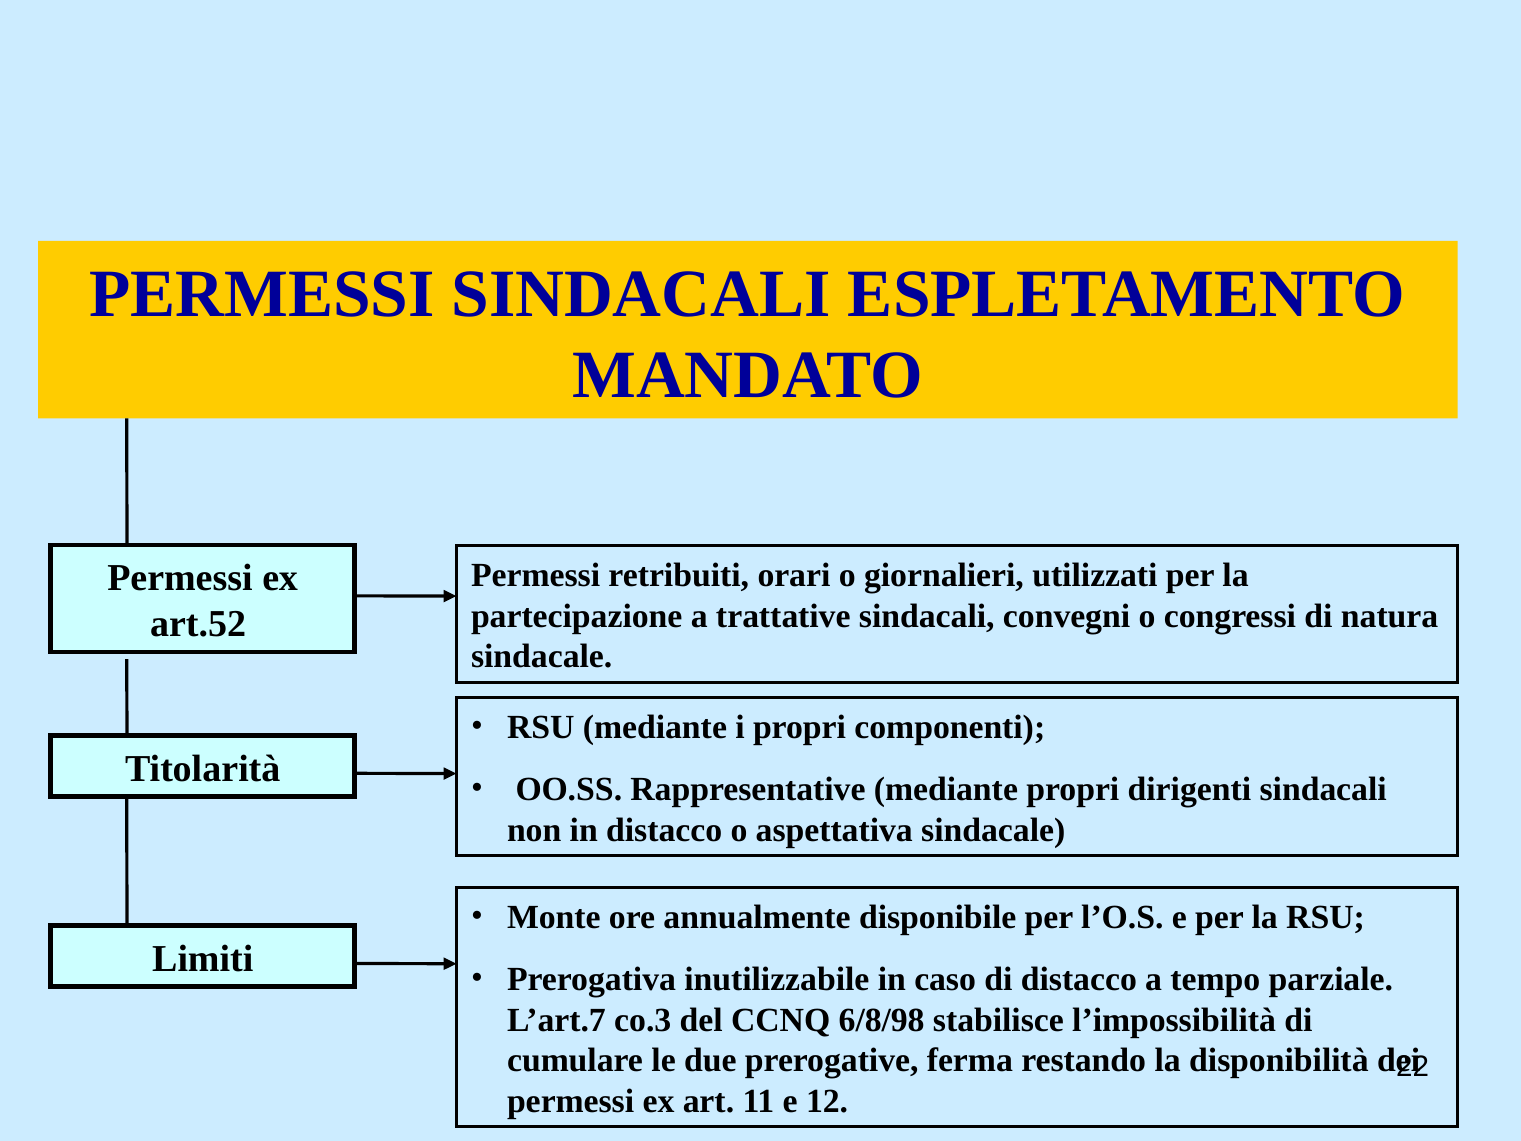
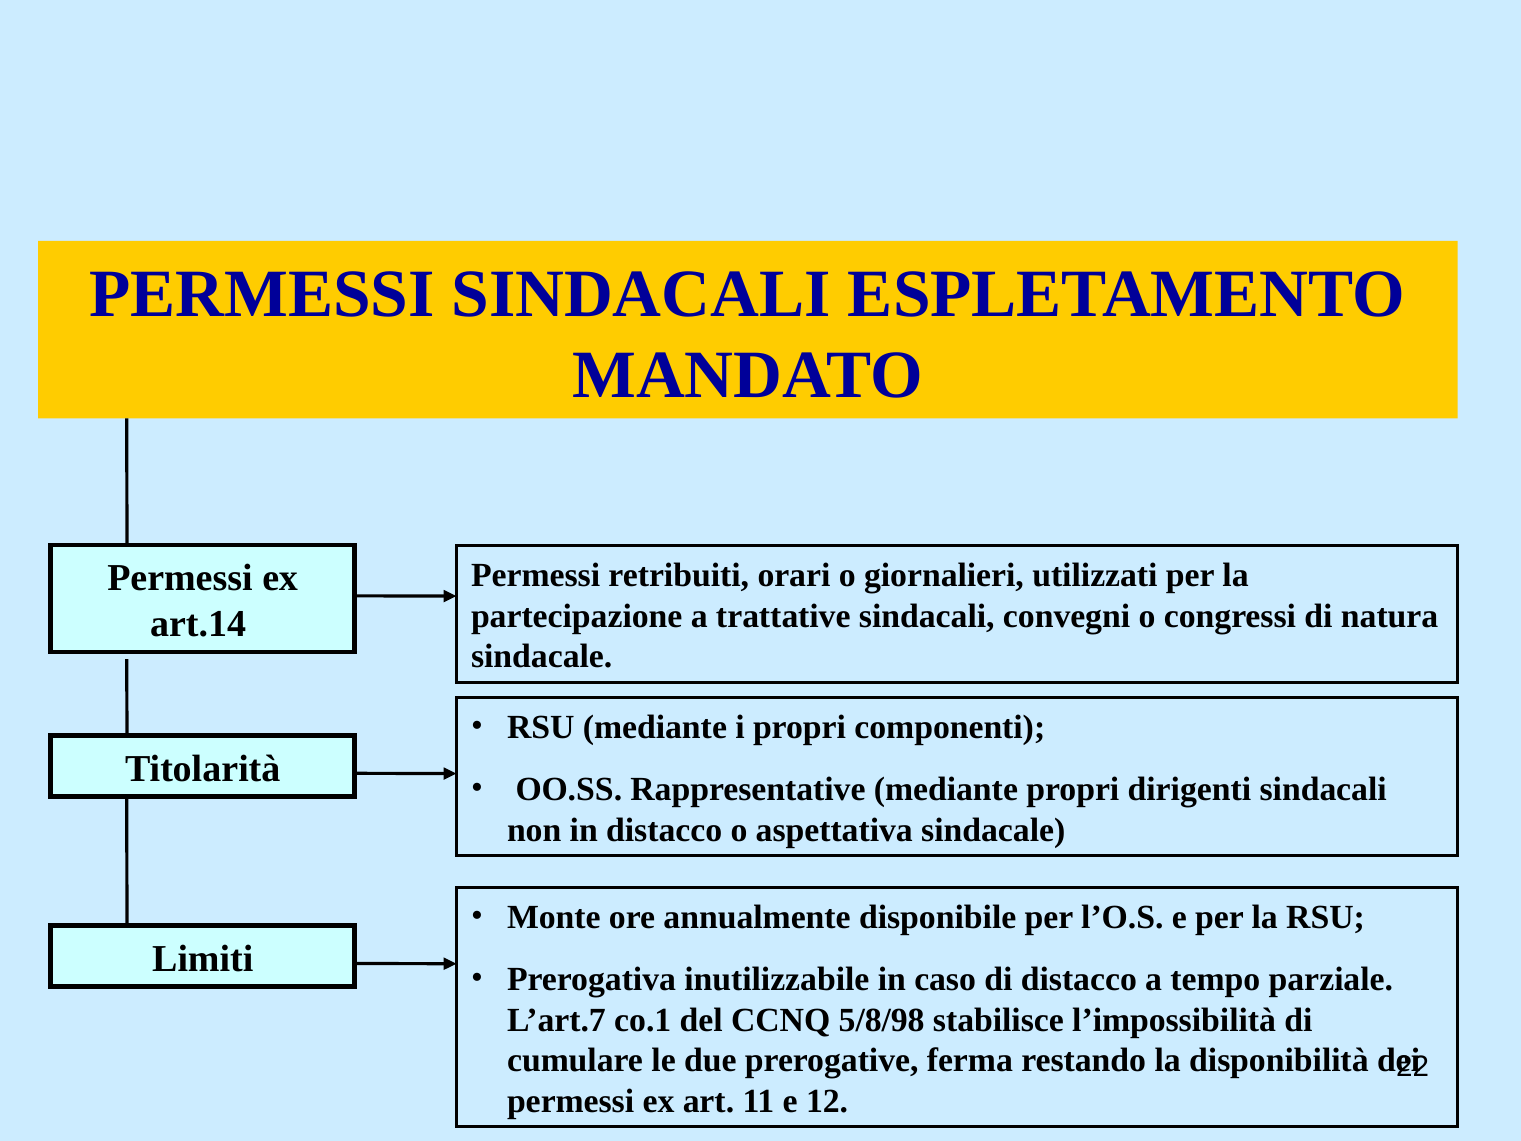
art.52: art.52 -> art.14 (198, 624)
co.3: co.3 -> co.1 (643, 1020)
6/8/98: 6/8/98 -> 5/8/98 (882, 1020)
